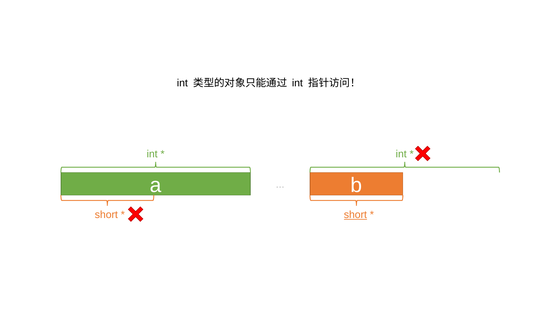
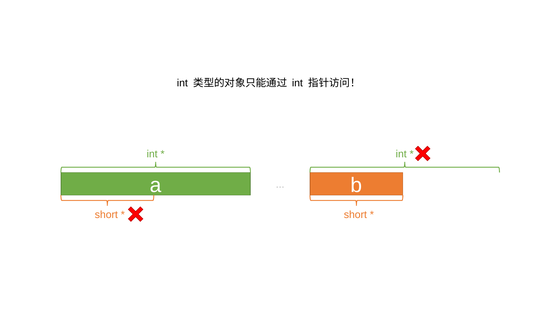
short underline: present -> none (355, 215)
